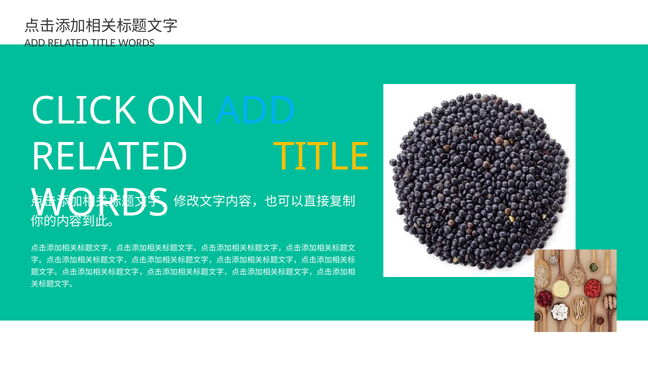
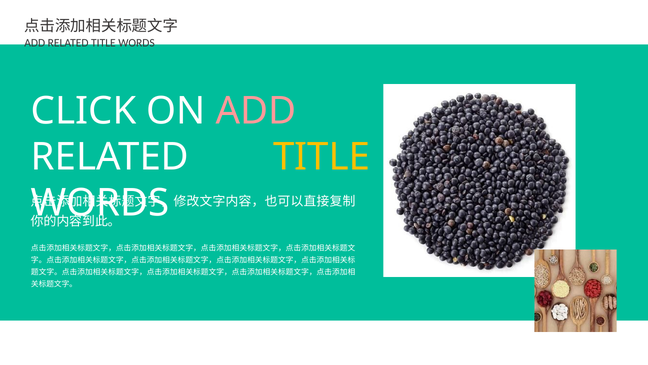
ADD colour: light blue -> pink (256, 111)
